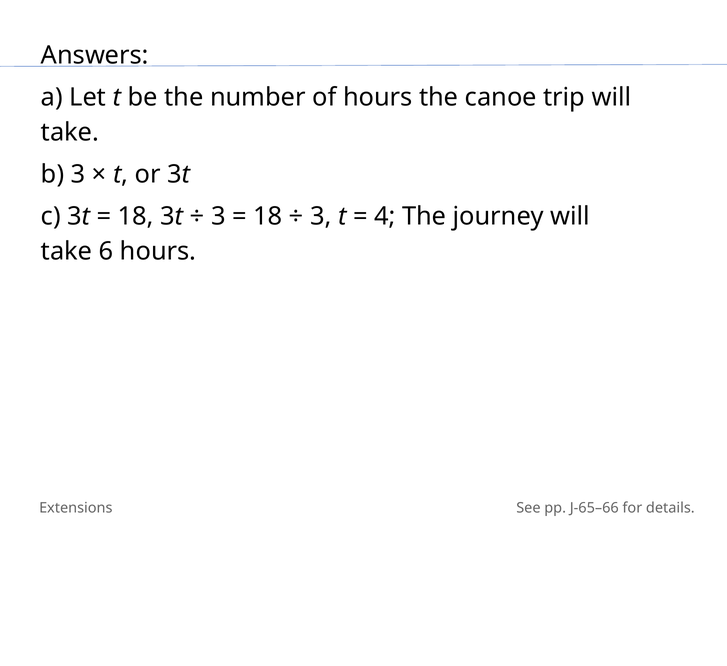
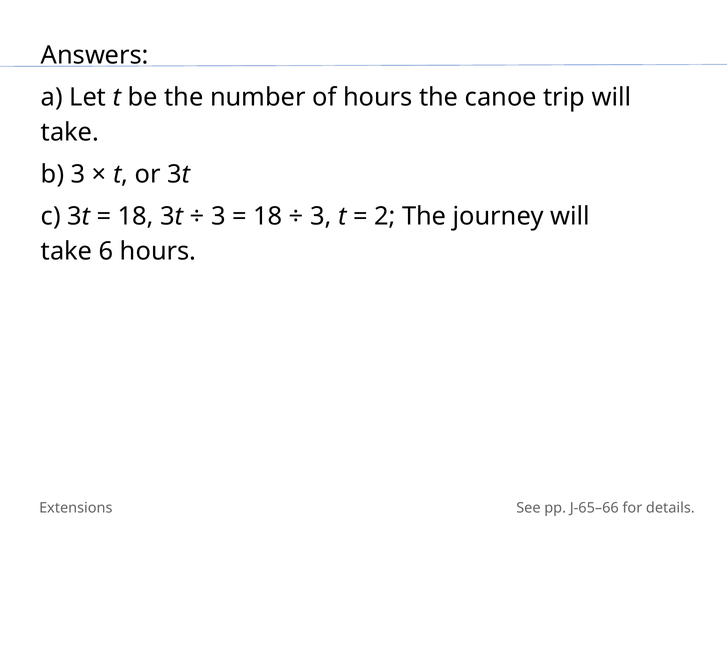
4: 4 -> 2 (385, 217)
